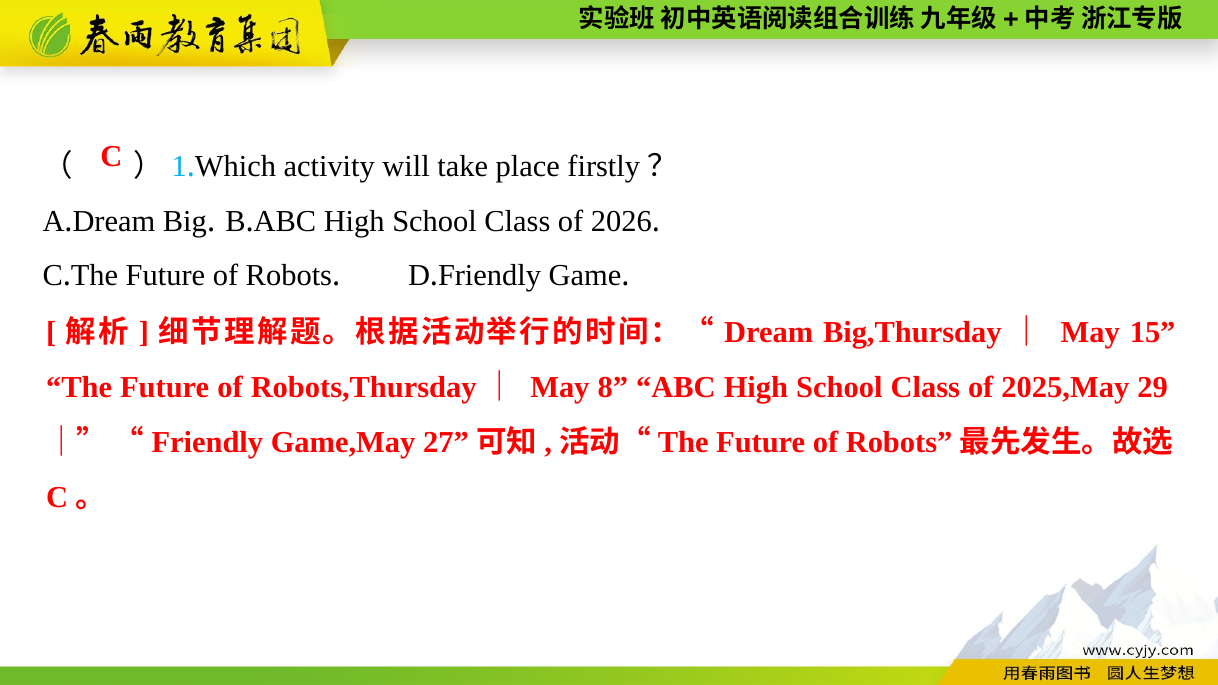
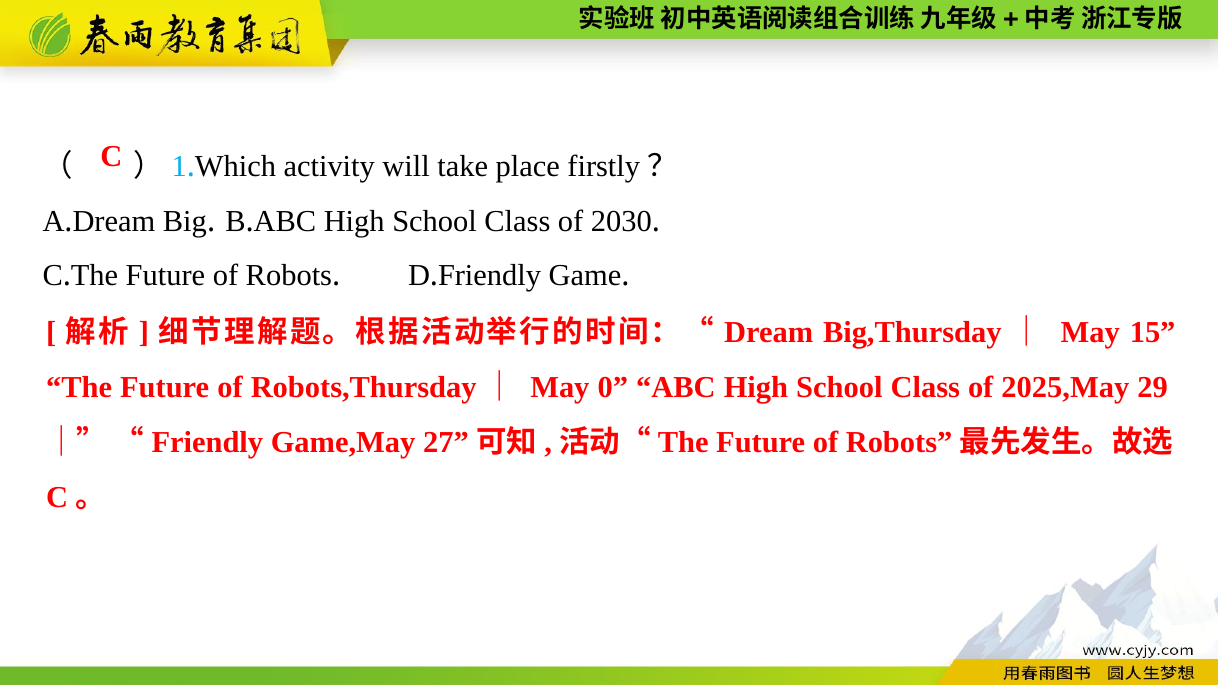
2026: 2026 -> 2030 (621, 221)
8: 8 -> 0 (613, 387)
